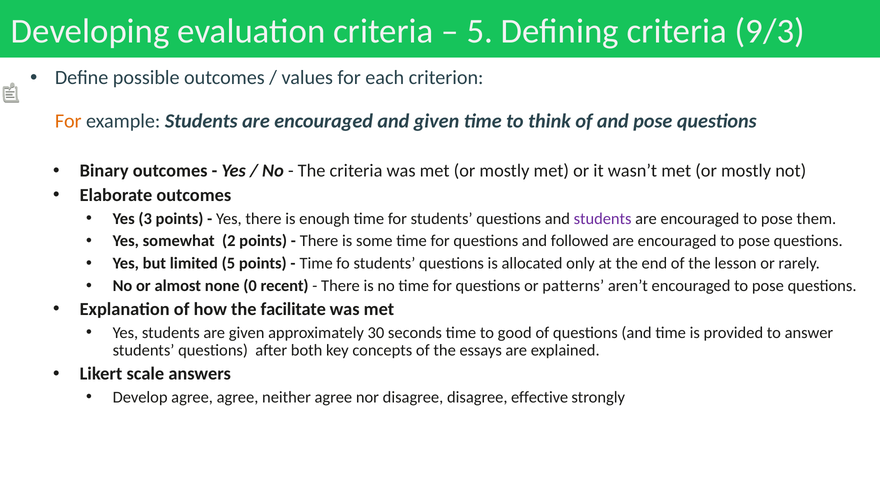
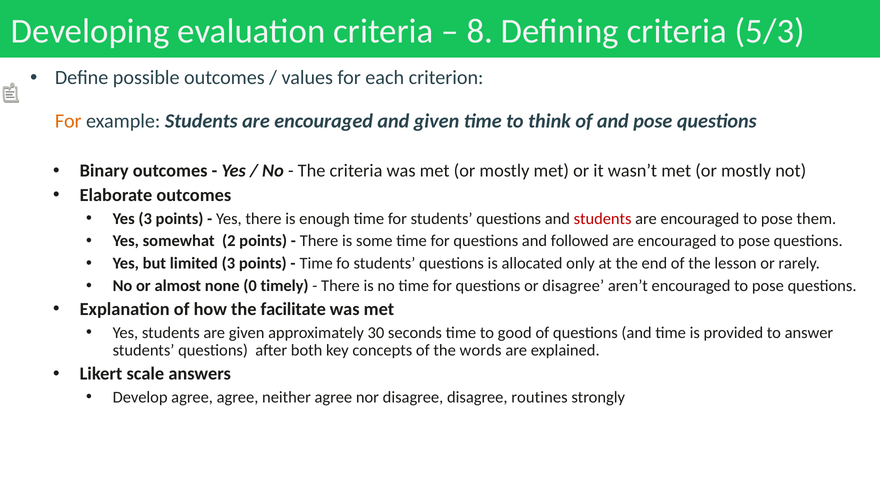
5: 5 -> 8 (480, 31)
9/3: 9/3 -> 5/3 (770, 31)
students colour: purple -> red (603, 219)
limited 5: 5 -> 3 (228, 263)
recent: recent -> timely (285, 286)
or patterns: patterns -> disagree (573, 286)
essays: essays -> words (481, 350)
effective: effective -> routines (539, 397)
